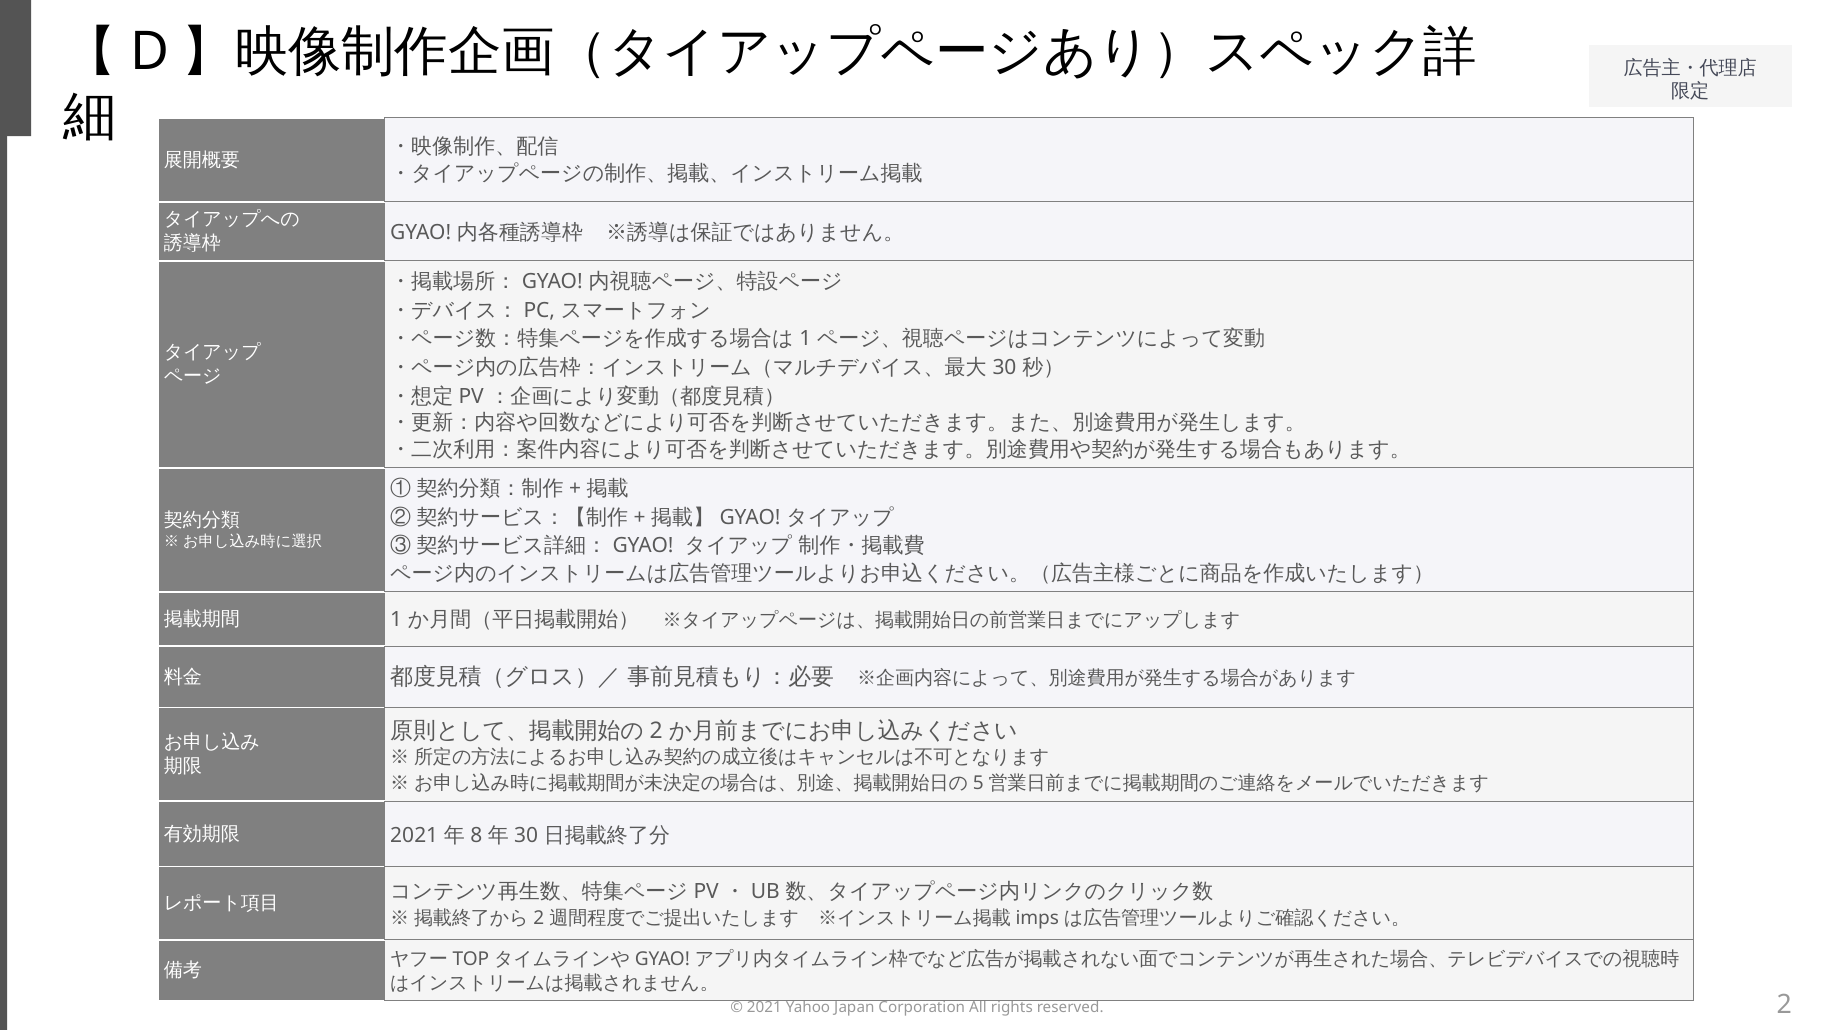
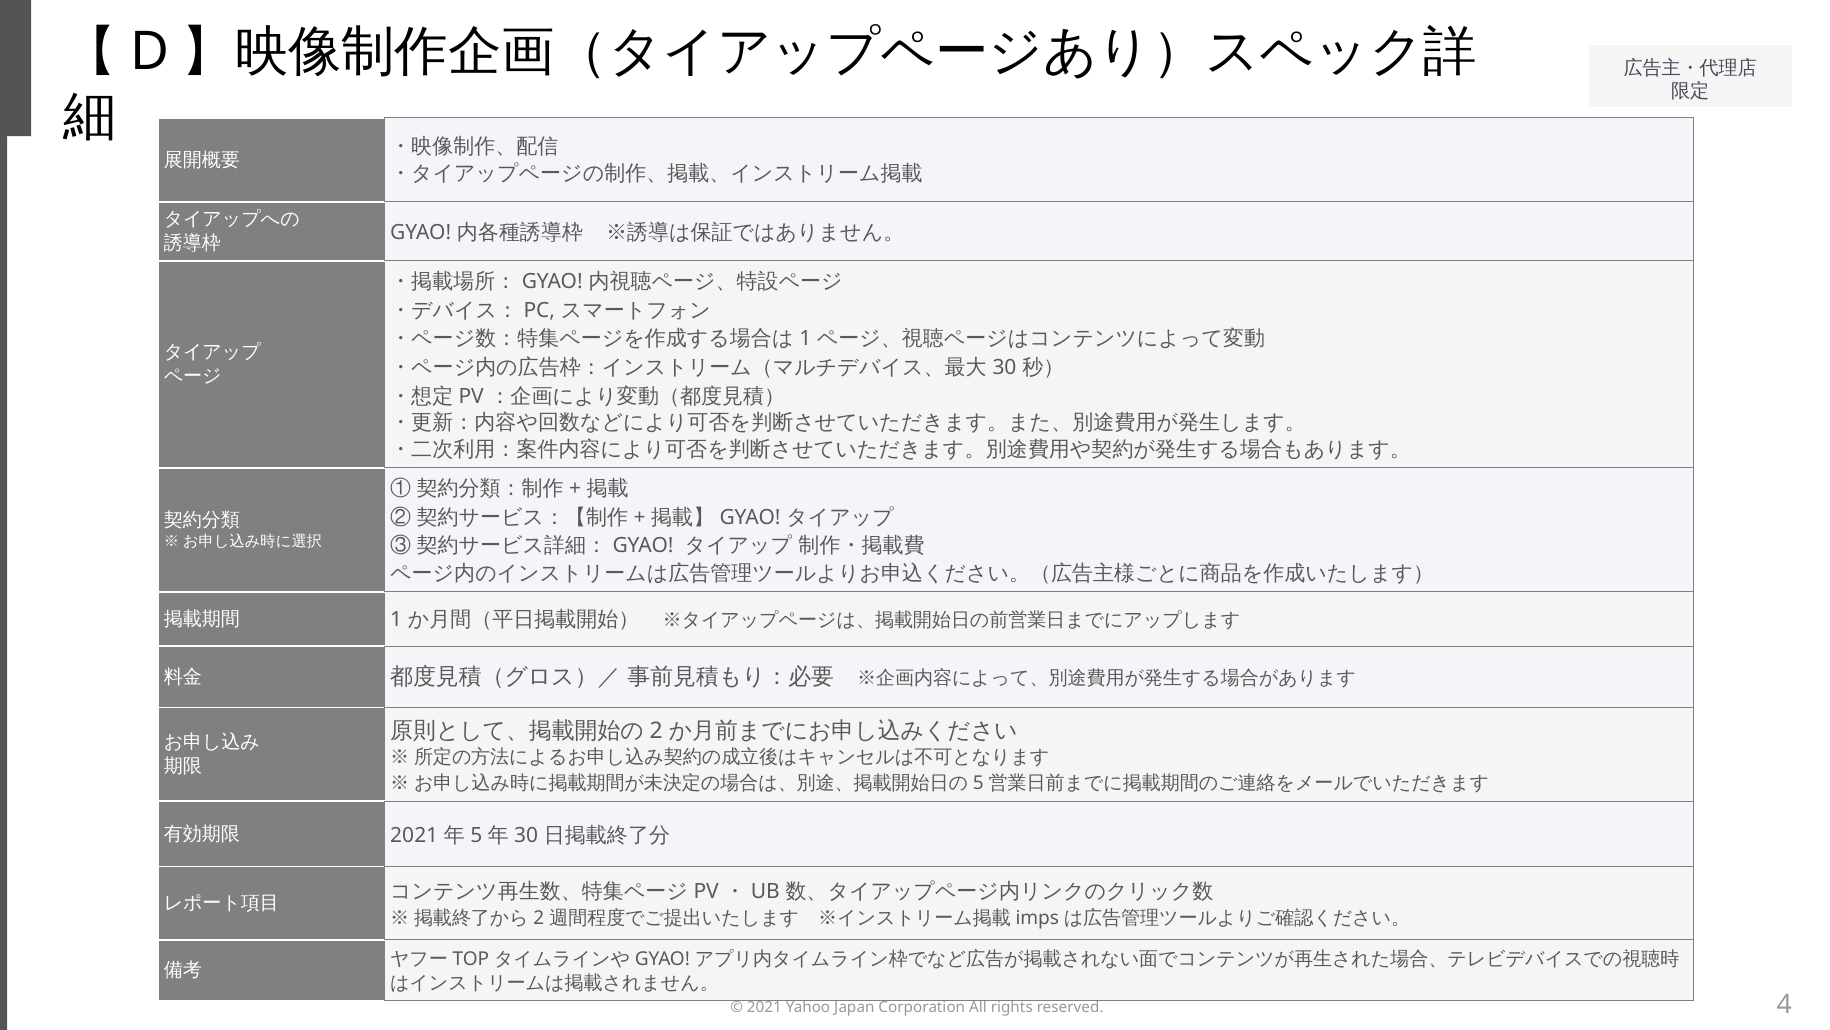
8: 8 -> 5 (476, 835)
2: 2 -> 4 (1784, 1004)
